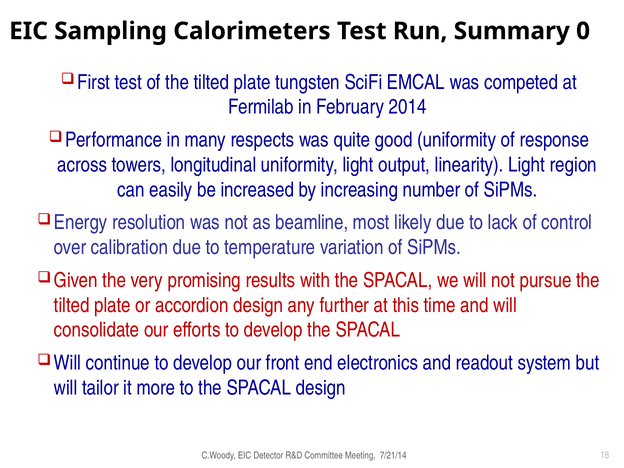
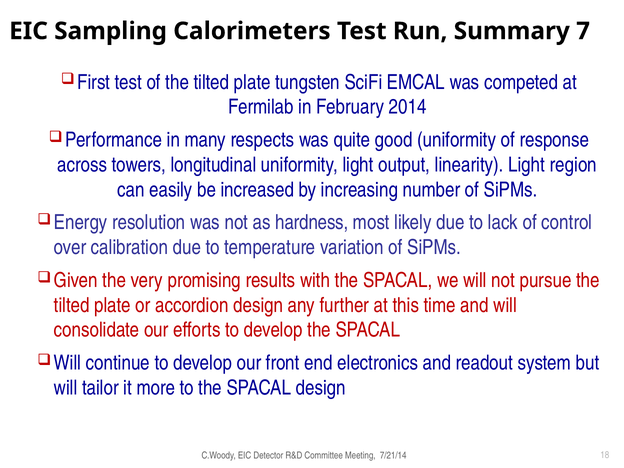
0: 0 -> 7 (583, 31)
beamline: beamline -> hardness (312, 223)
